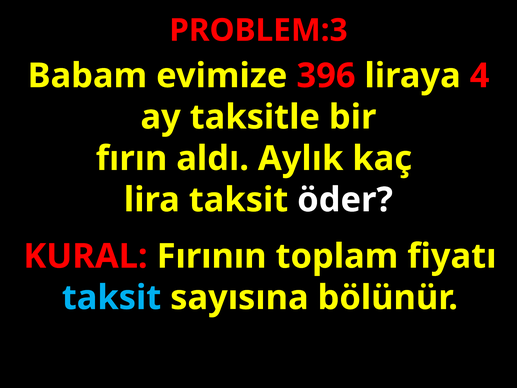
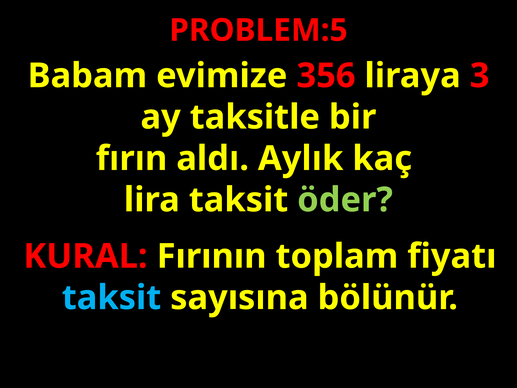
PROBLEM:3: PROBLEM:3 -> PROBLEM:5 (258, 30)
396: 396 -> 356 (326, 76)
4: 4 -> 3 (480, 76)
öder colour: white -> light green (345, 200)
